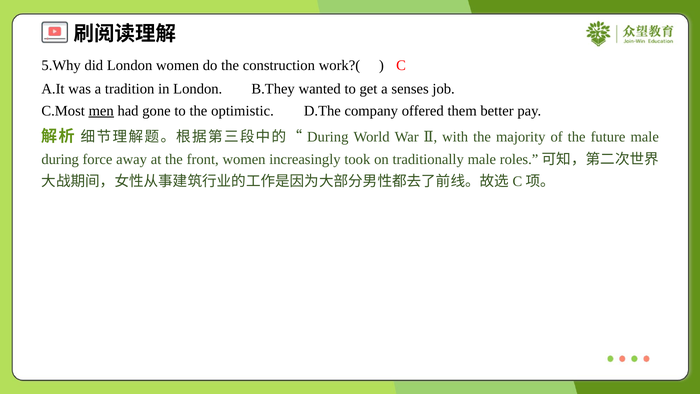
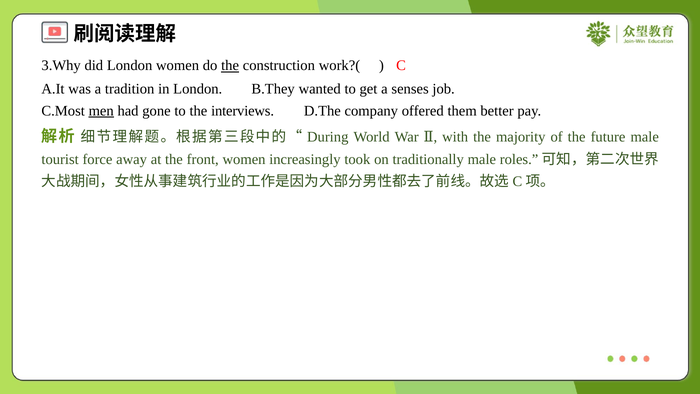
5.Why: 5.Why -> 3.Why (61, 66)
the underline: none -> present (230, 66)
optimistic: optimistic -> interviews (243, 111)
during: during -> tourist (60, 159)
